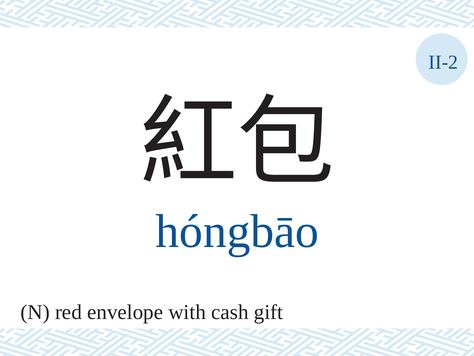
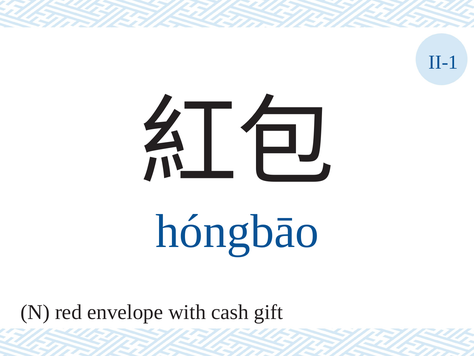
II-2: II-2 -> II-1 (443, 62)
